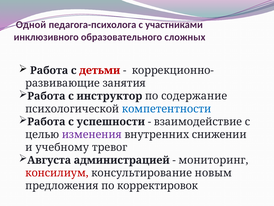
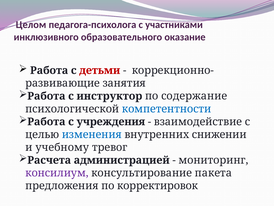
Одной: Одной -> Целом (31, 25)
сложных: сложных -> оказание (185, 37)
успешности: успешности -> учреждения (111, 121)
изменения colour: purple -> blue (92, 134)
Августа: Августа -> Расчета (49, 160)
консилиум colour: red -> purple (57, 173)
новым: новым -> пакета (213, 173)
